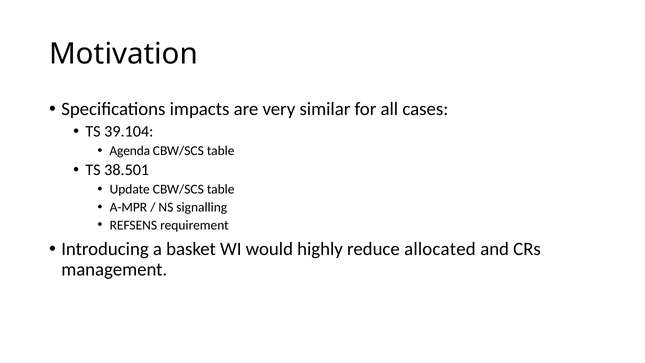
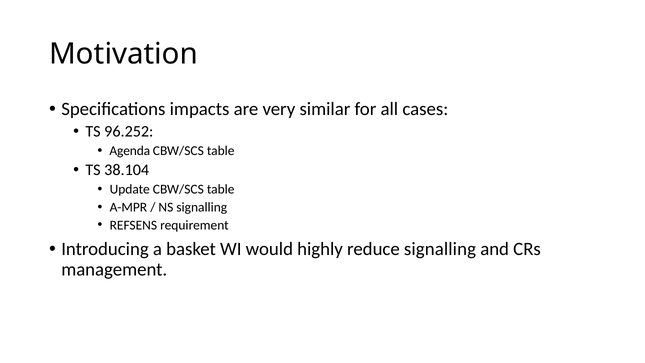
39.104: 39.104 -> 96.252 (129, 131)
38.501: 38.501 -> 38.104 (127, 170)
reduce allocated: allocated -> signalling (440, 249)
